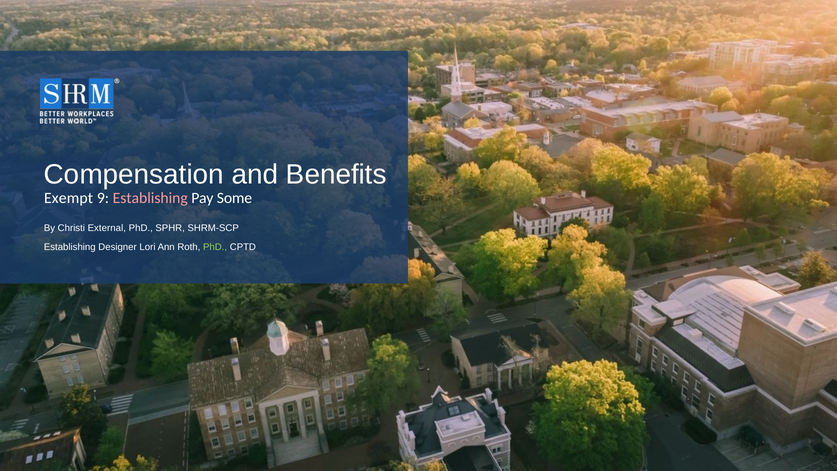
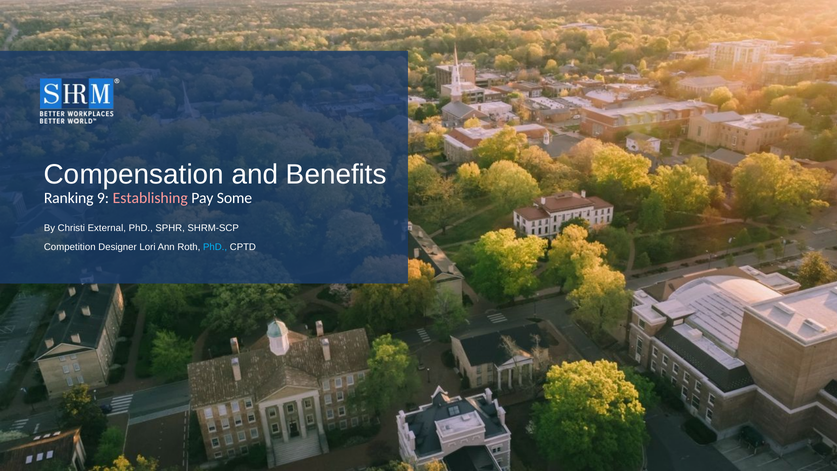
Exempt: Exempt -> Ranking (69, 198)
Establishing: Establishing -> Competition (70, 247)
PhD colour: light green -> light blue (215, 247)
